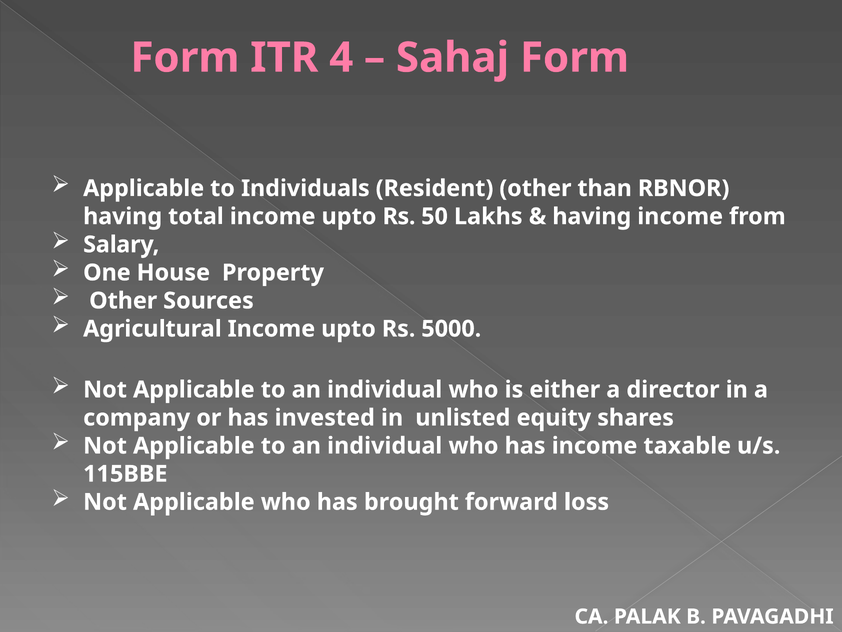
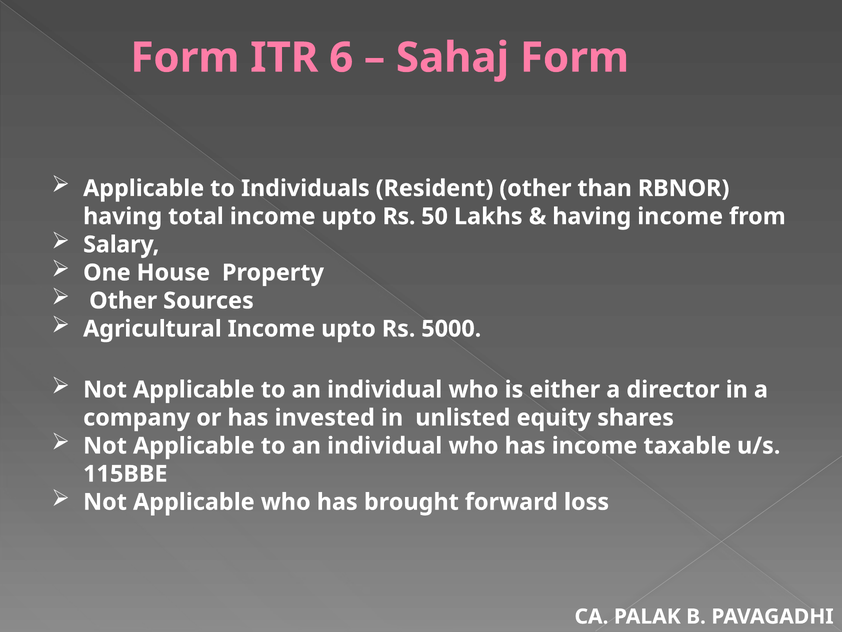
4: 4 -> 6 (341, 58)
